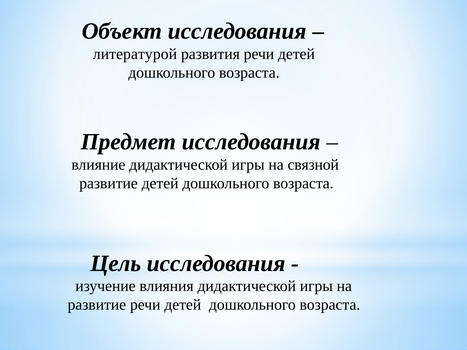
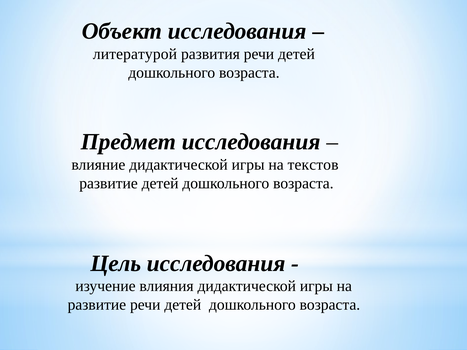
связной: связной -> текстов (313, 165)
